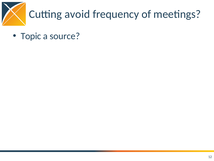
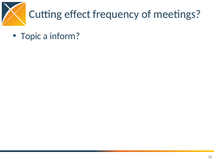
avoid: avoid -> effect (77, 14)
source: source -> inform (65, 36)
